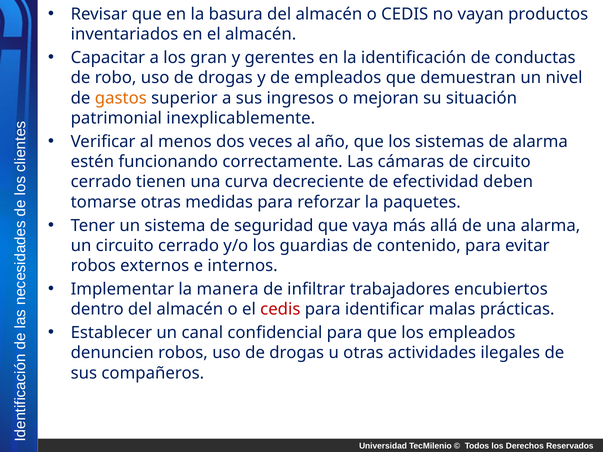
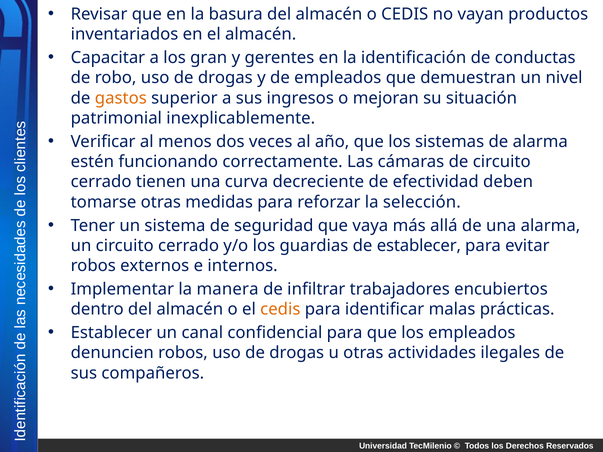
paquetes: paquetes -> selección (422, 202)
de contenido: contenido -> establecer (419, 246)
cedis colour: red -> orange (280, 310)
